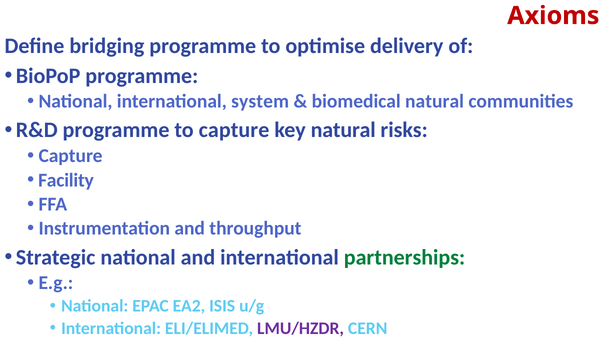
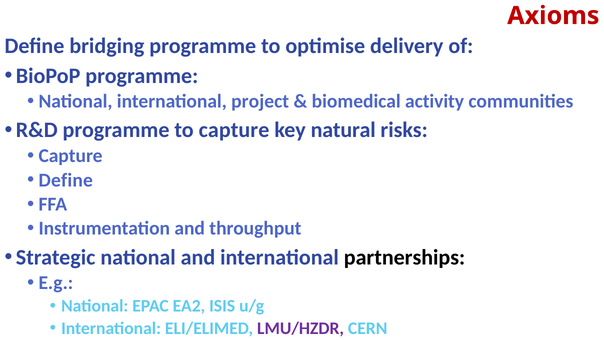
system: system -> project (260, 101)
biomedical natural: natural -> activity (435, 101)
Facility: Facility -> Define (66, 180)
partnerships colour: green -> black (404, 257)
